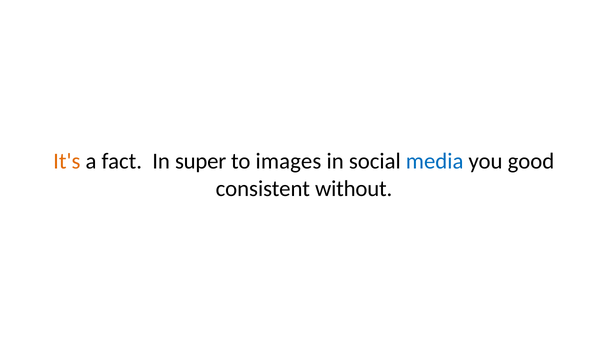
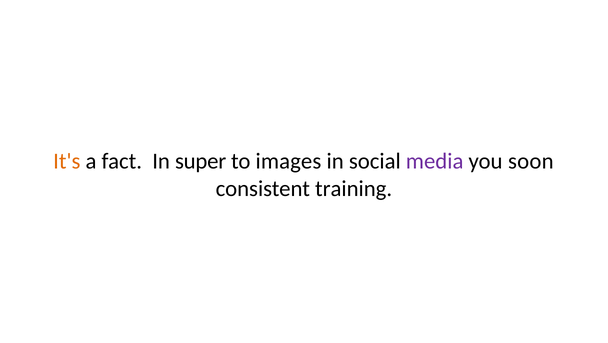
media colour: blue -> purple (435, 161)
good: good -> soon (531, 161)
without: without -> training (354, 188)
